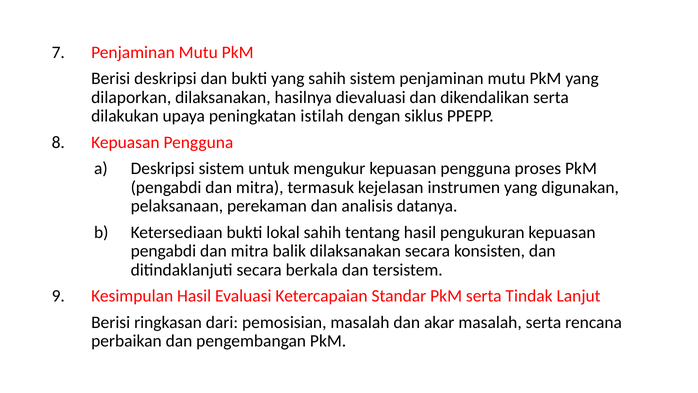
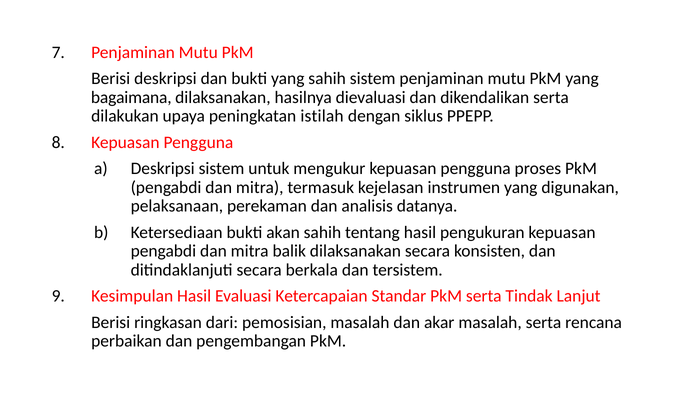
dilaporkan: dilaporkan -> bagaimana (131, 97)
lokal: lokal -> akan (283, 232)
